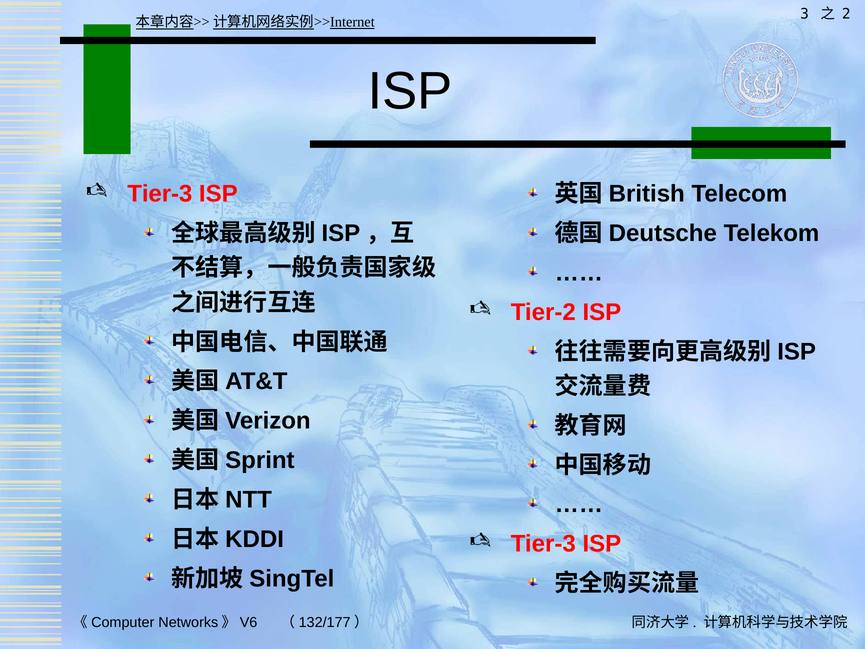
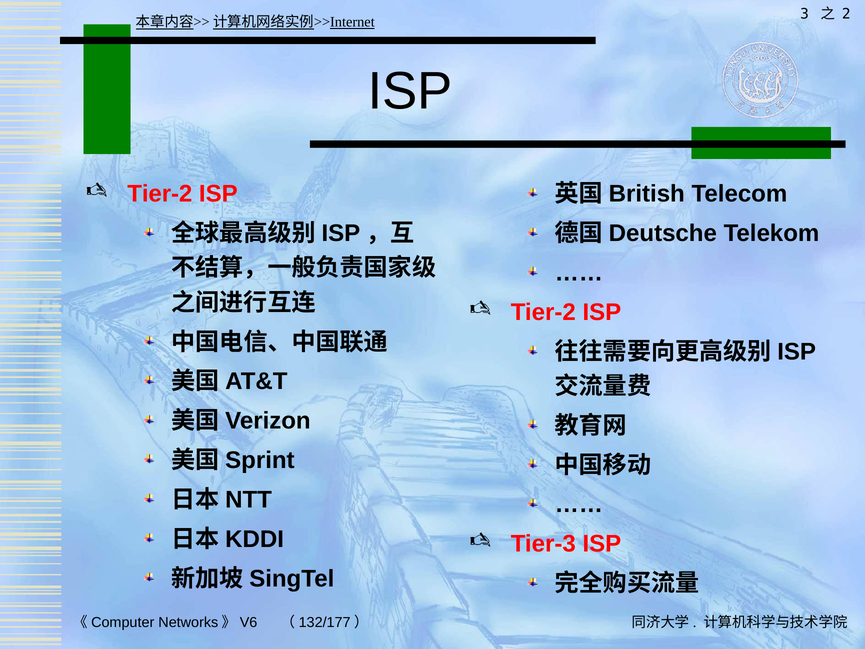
Tier-3: Tier-3 -> Tier-2 (160, 194)
